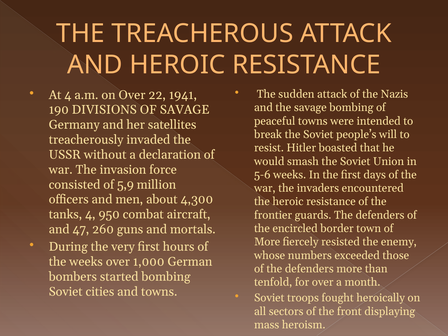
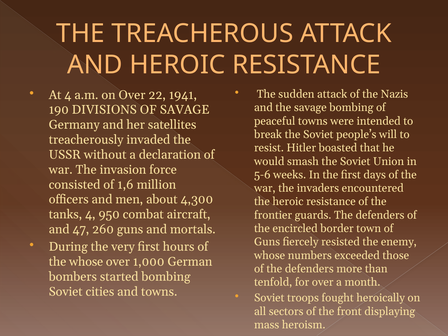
5,9: 5,9 -> 1,6 (125, 185)
More: More -> Guns (267, 242)
the weeks: weeks -> whose (86, 262)
